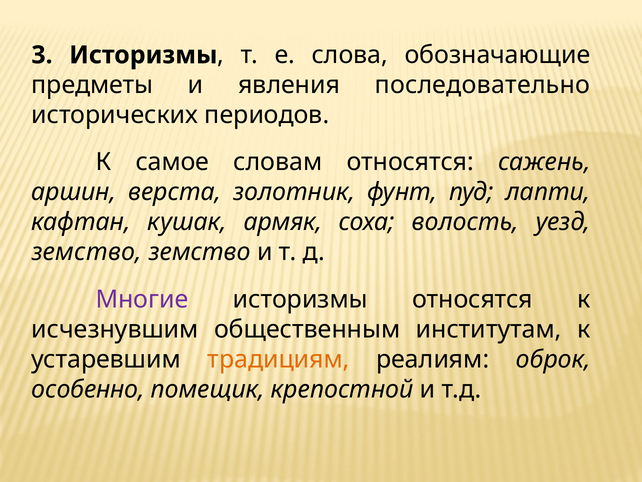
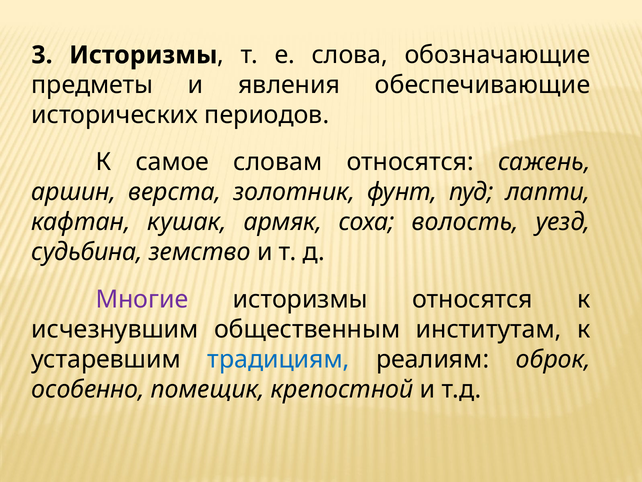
последовательно: последовательно -> обеспечивающие (482, 85)
земство: земство -> судьбина (87, 252)
традициям colour: orange -> blue (279, 359)
